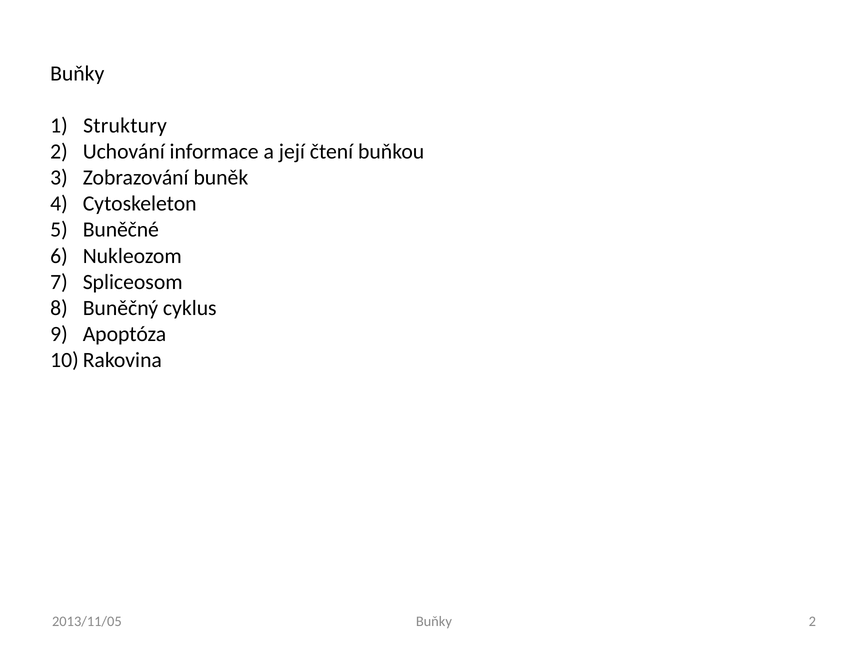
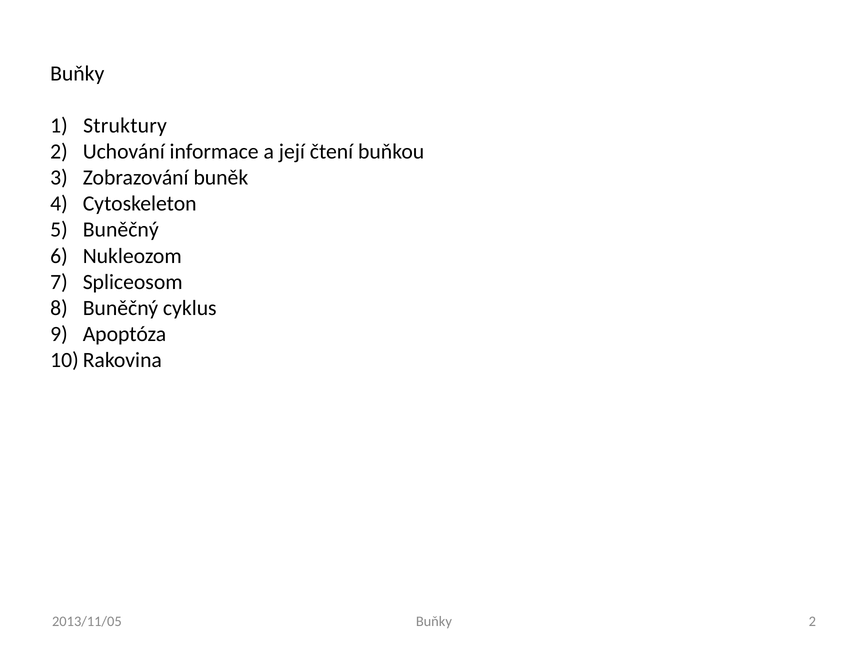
Buněčné: Buněčné -> Buněčný (121, 230)
